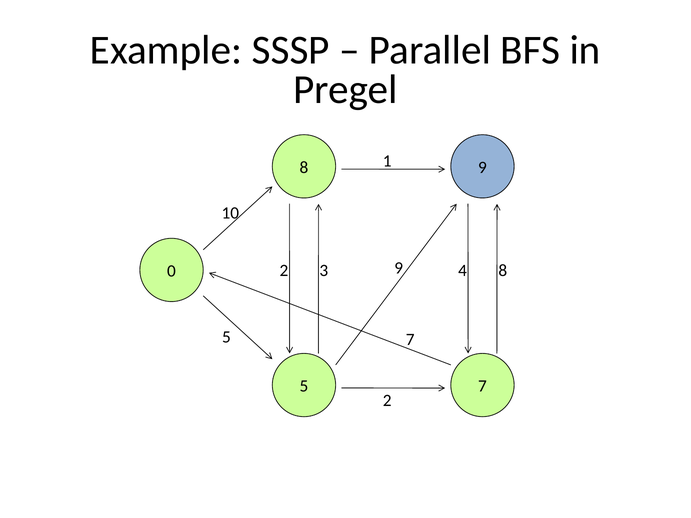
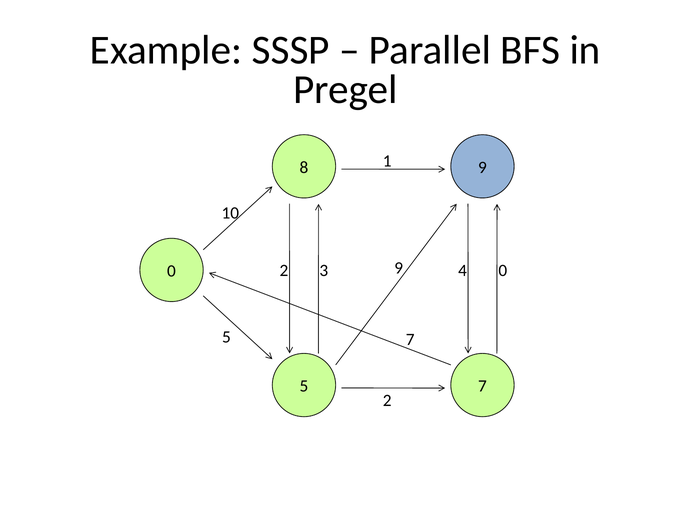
4 8: 8 -> 0 (503, 271)
